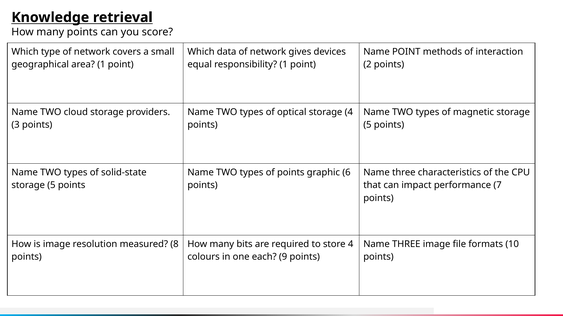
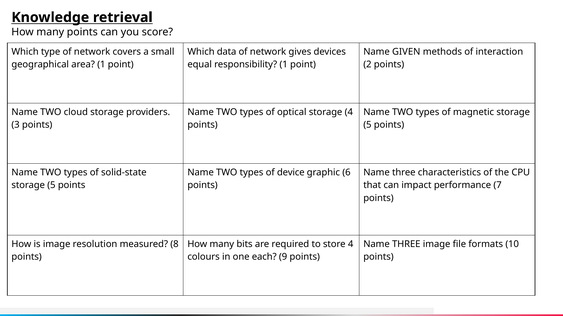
Name POINT: POINT -> GIVEN (406, 52)
of points: points -> device (291, 173)
